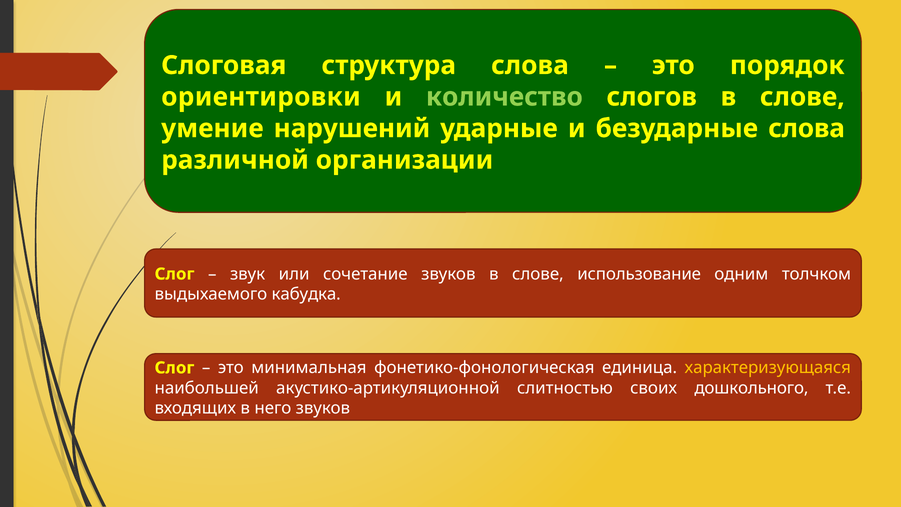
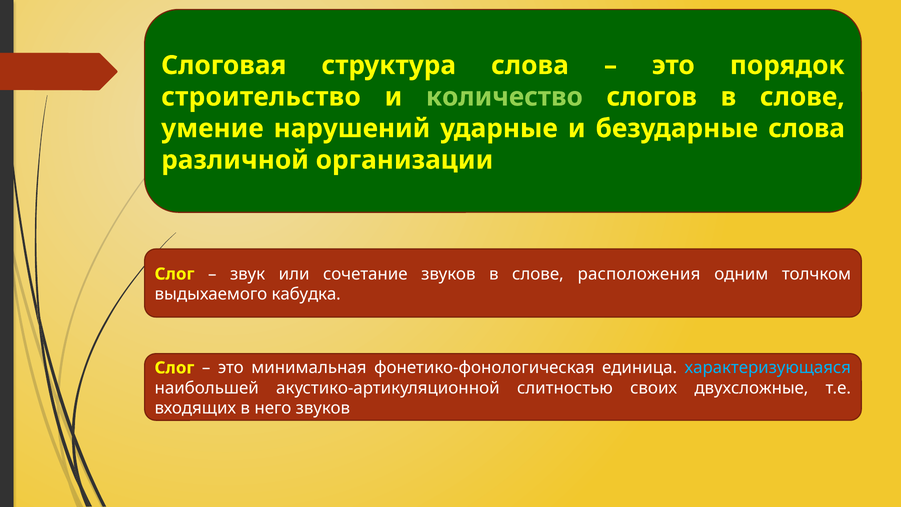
ориентировки: ориентировки -> строительство (261, 97)
использование: использование -> расположения (639, 274)
характеризующаяся colour: yellow -> light blue (768, 368)
дошкольного: дошкольного -> двухсложные (751, 388)
